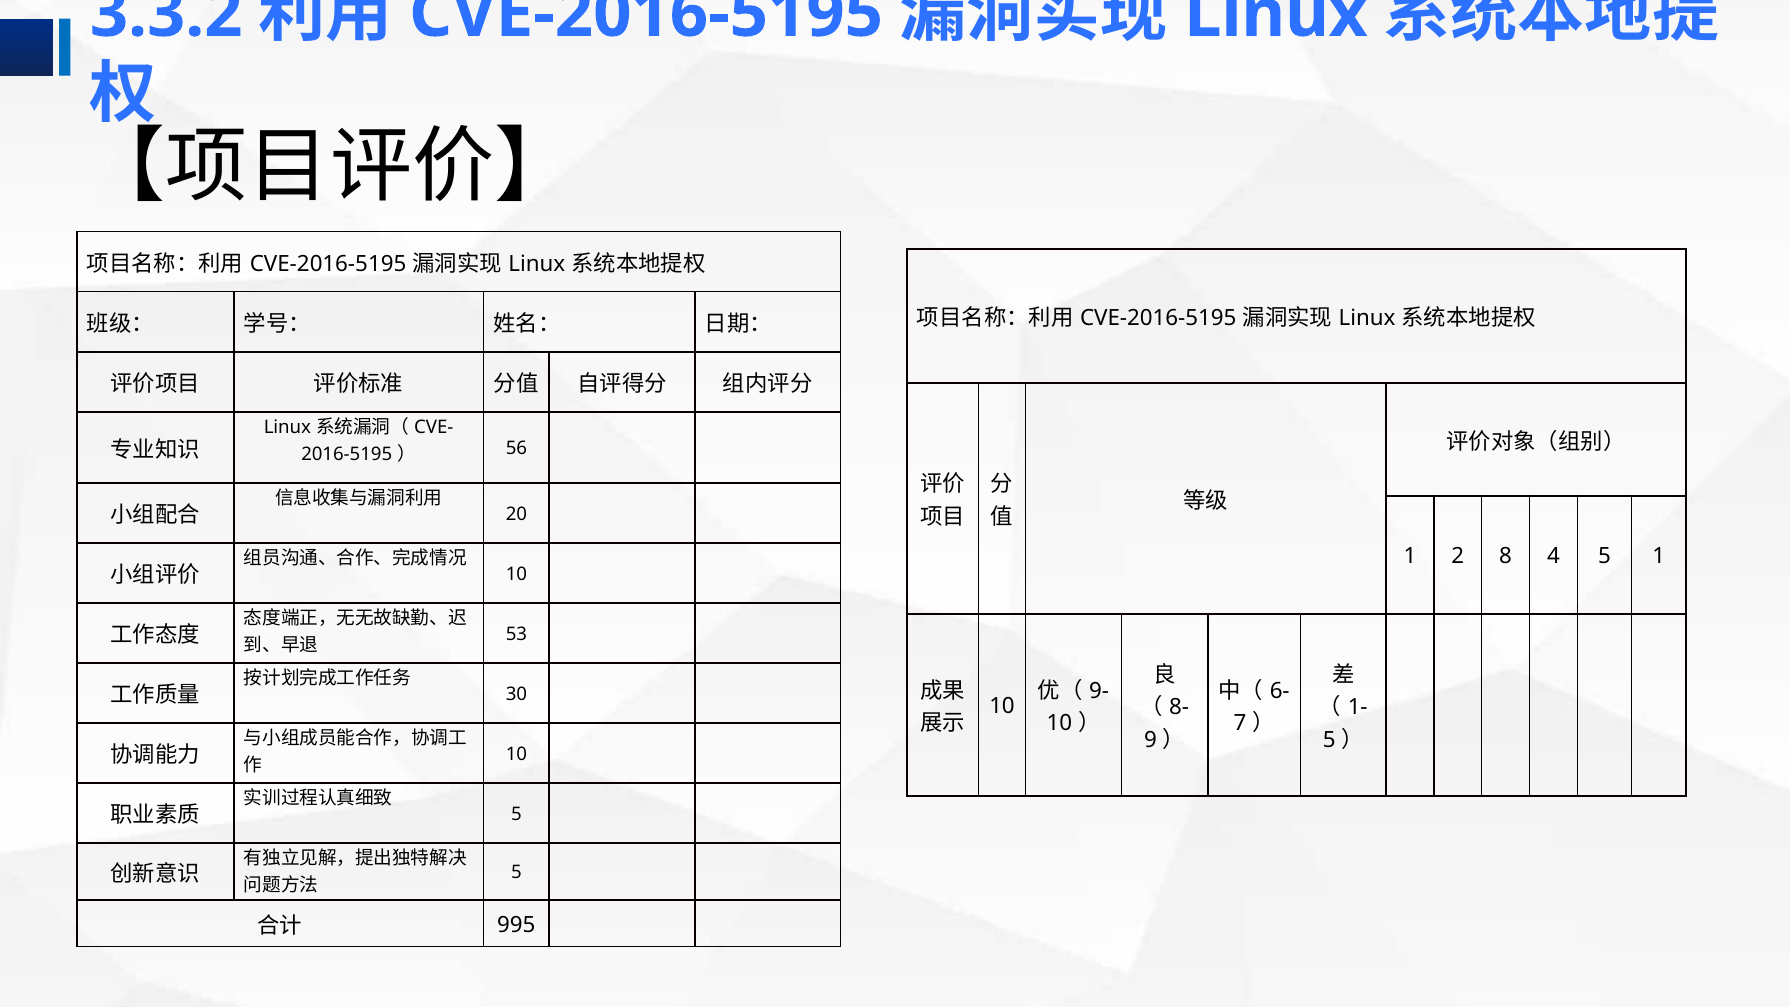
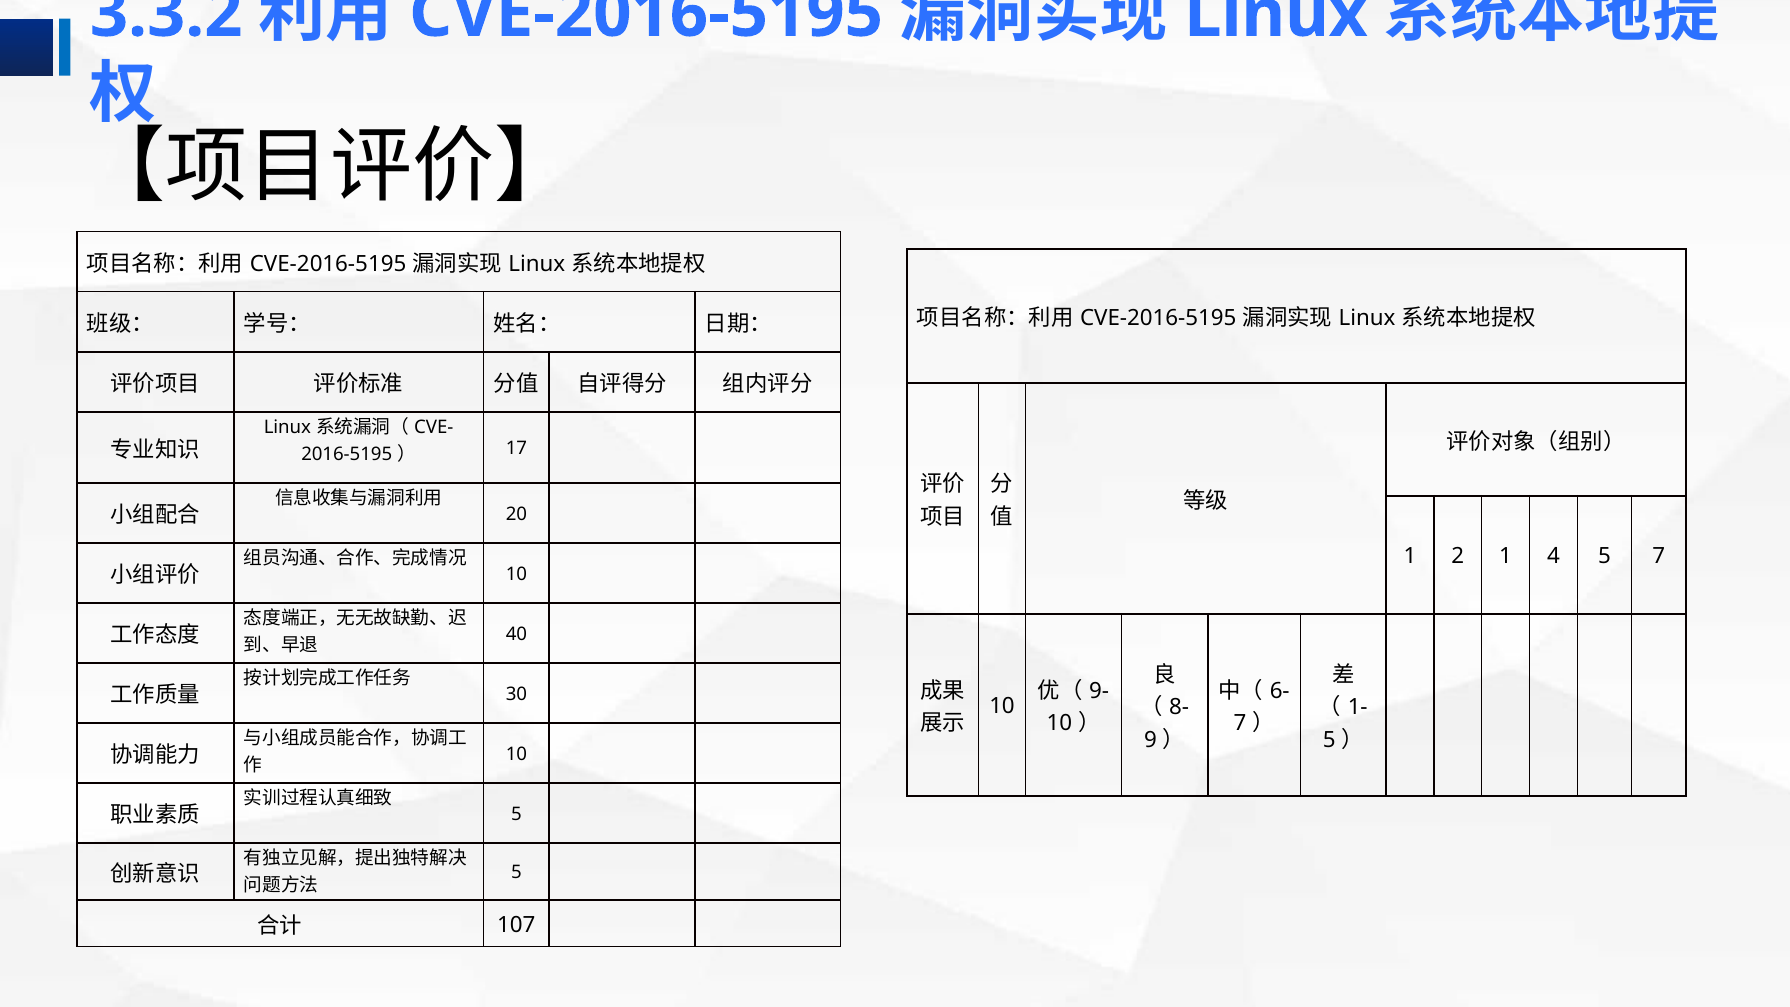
56: 56 -> 17 (516, 448)
2 8: 8 -> 1 (1506, 556)
5 1: 1 -> 7 (1659, 556)
53: 53 -> 40 (516, 634)
995: 995 -> 107 (516, 925)
